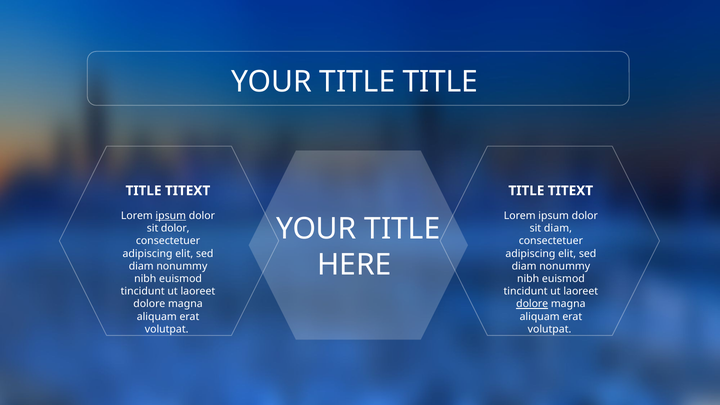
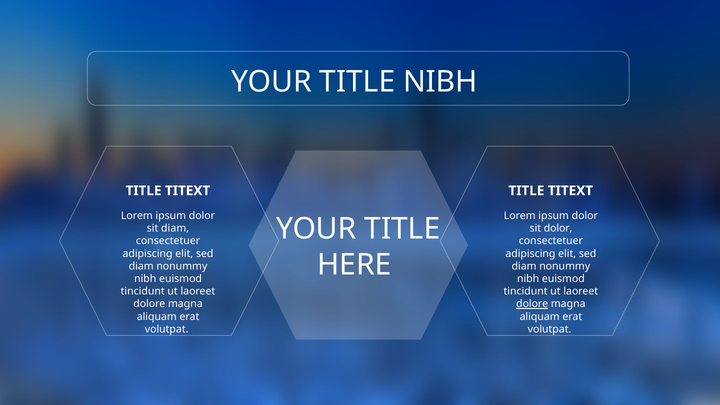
TITLE TITLE: TITLE -> NIBH (440, 82)
ipsum underline: present -> none (171, 216)
sit dolor: dolor -> diam (175, 228)
sit diam: diam -> dolor (558, 228)
